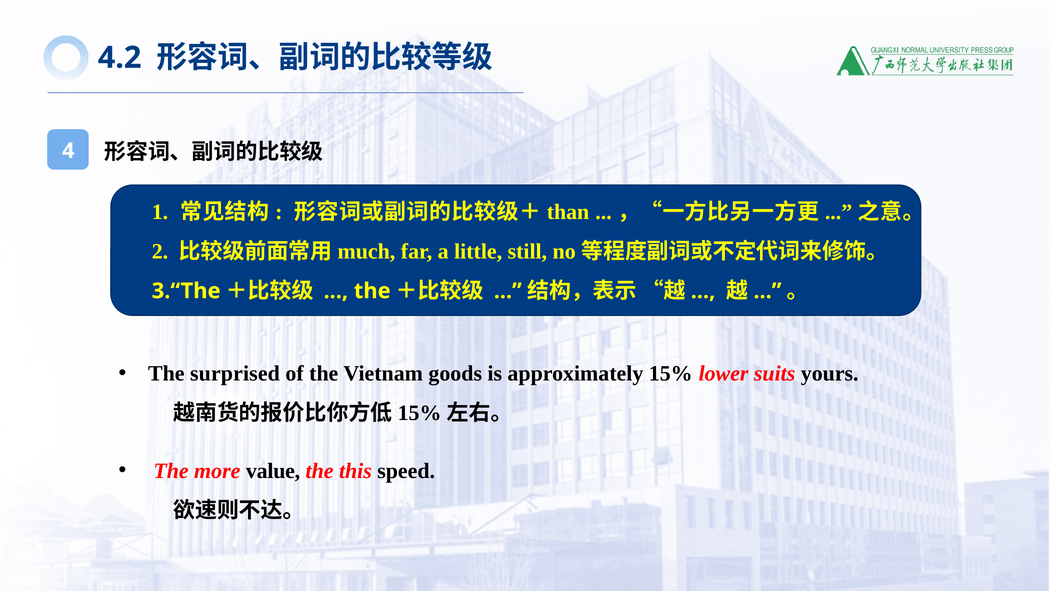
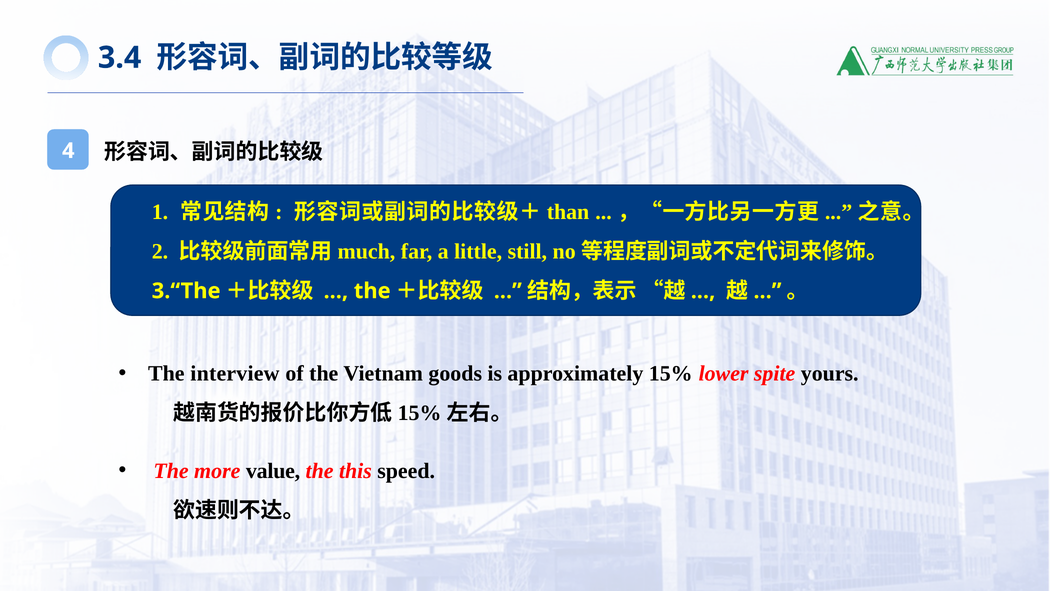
4.2: 4.2 -> 3.4 (120, 58)
surprised: surprised -> interview (235, 373)
suits: suits -> spite (775, 373)
